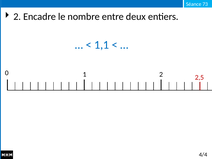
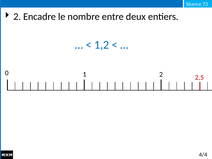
1,1: 1,1 -> 1,2 (102, 45)
